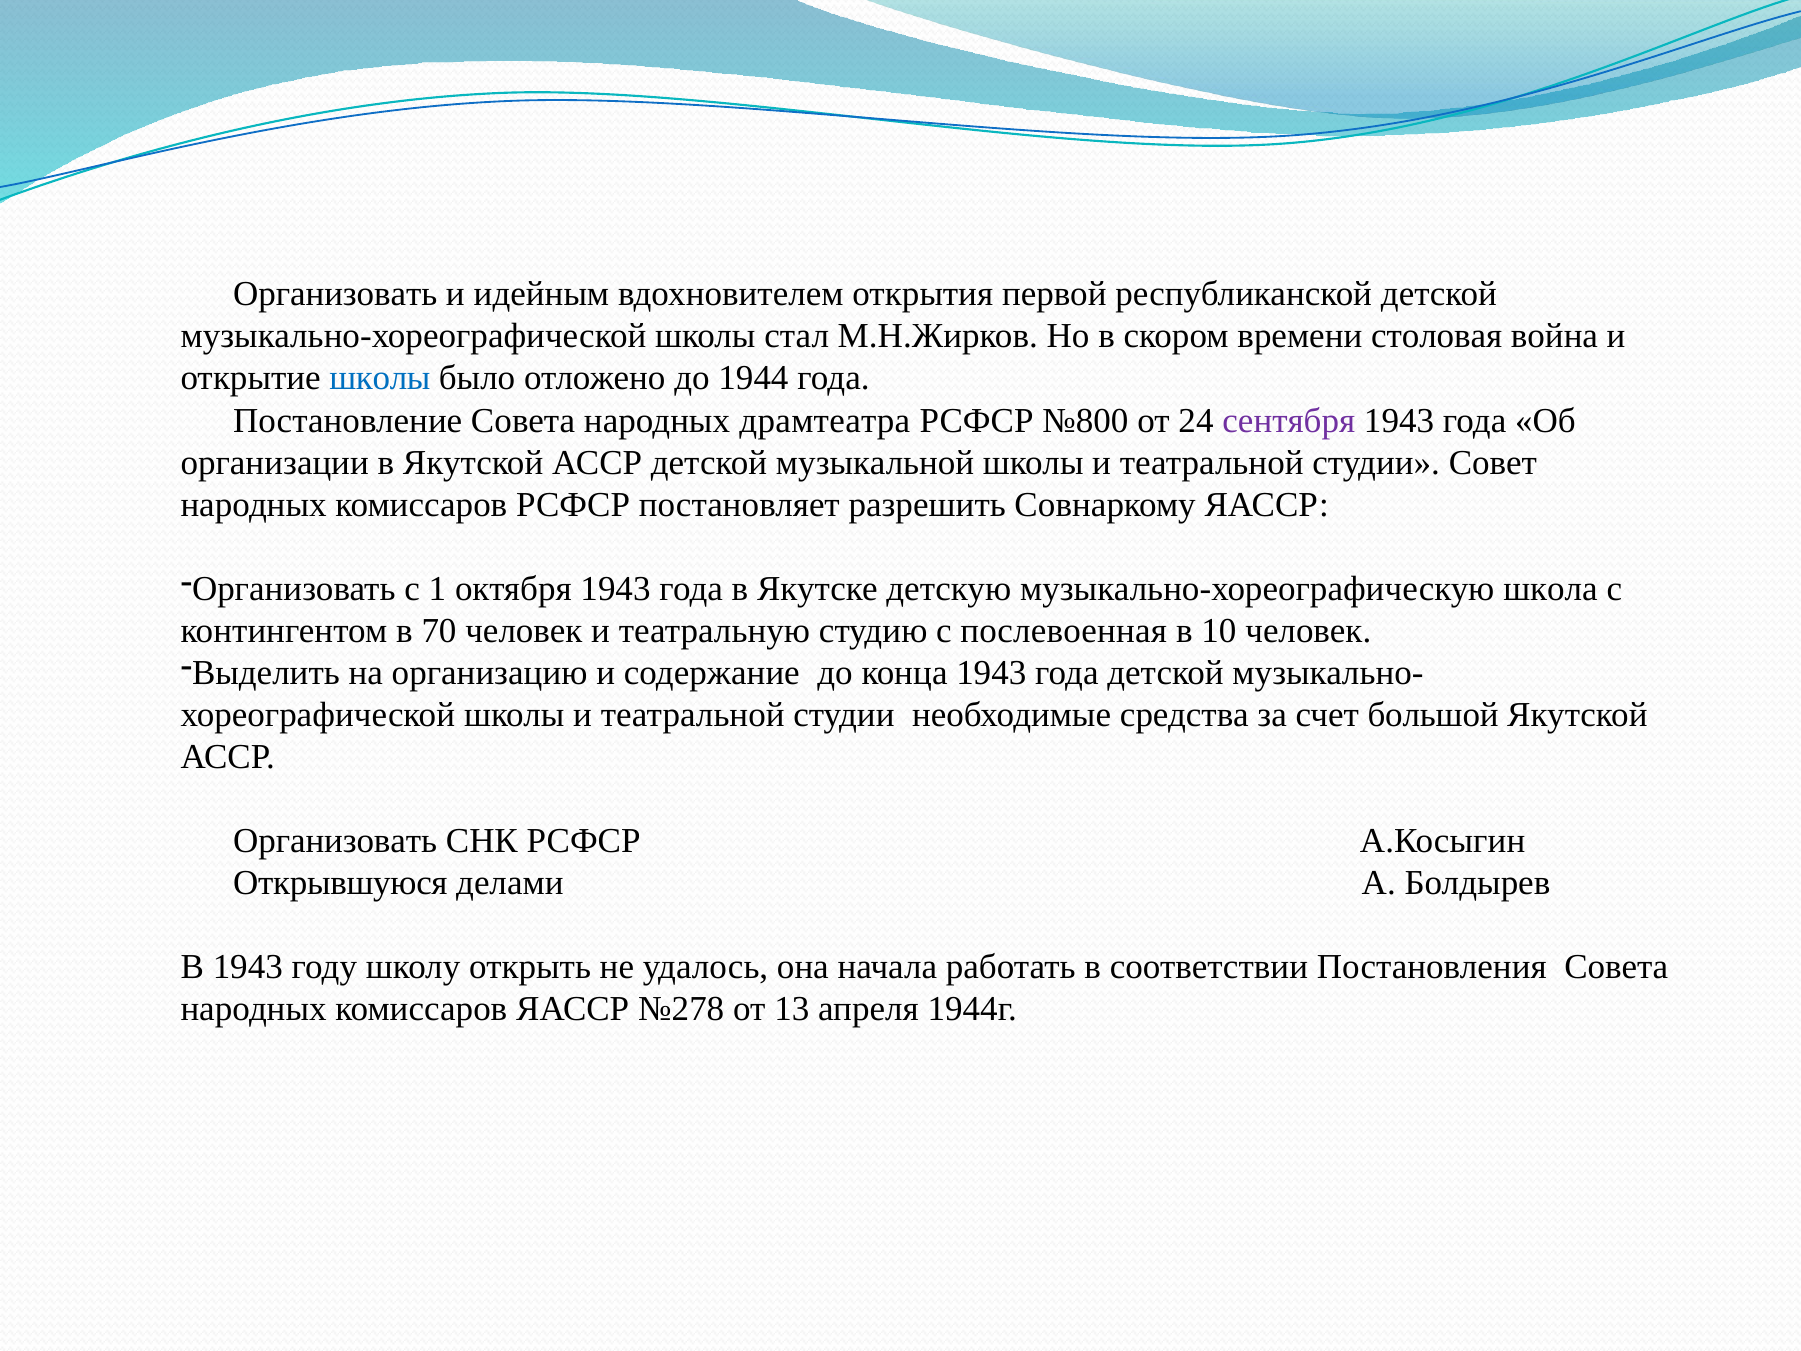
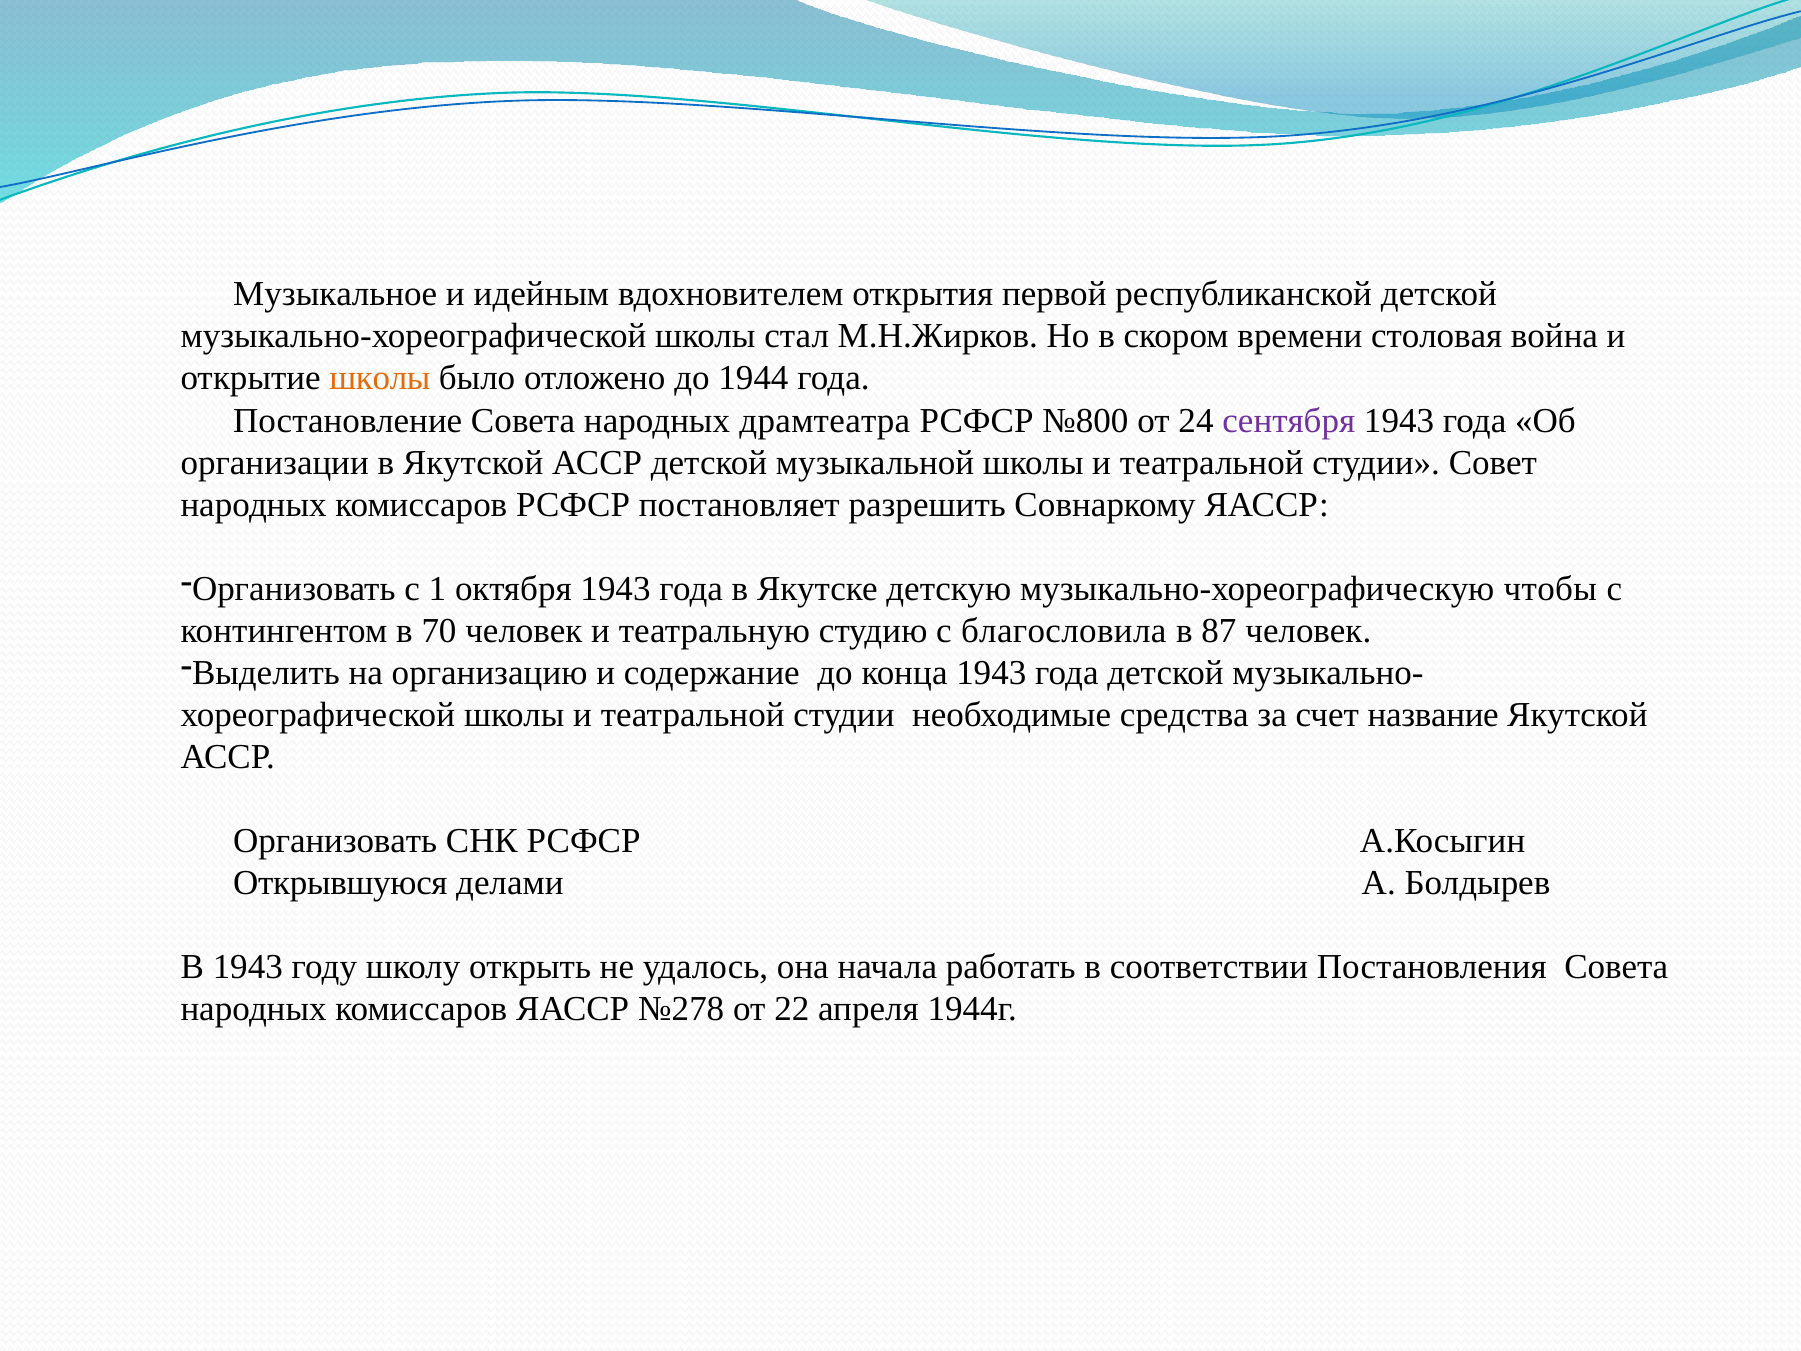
Организовать: Организовать -> Музыкальное (335, 294)
школы colour: blue -> orange (380, 378)
школа: школа -> чтобы (1550, 589)
послевоенная: послевоенная -> благословила (1064, 631)
10: 10 -> 87 (1219, 631)
большой: большой -> название (1433, 715)
13: 13 -> 22 (792, 1009)
